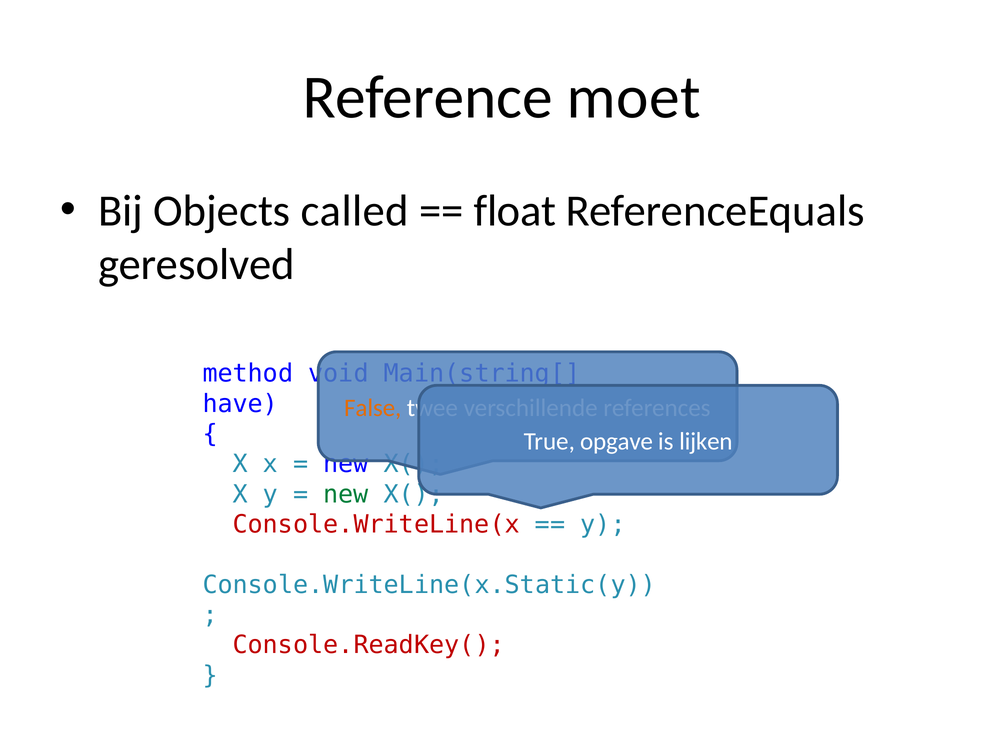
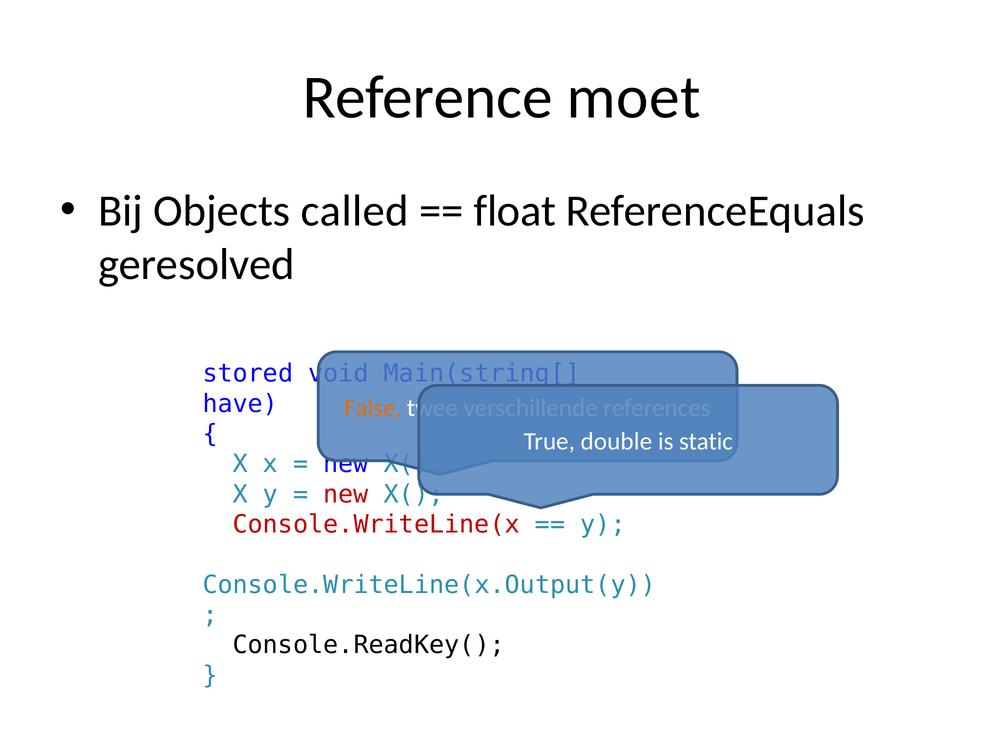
method: method -> stored (248, 373)
opgave: opgave -> double (616, 441)
lijken: lijken -> static (706, 441)
new colour: green -> red (346, 494)
Console.WriteLine(x.Static(y: Console.WriteLine(x.Static(y -> Console.WriteLine(x.Output(y (429, 585)
Console.ReadKey( colour: red -> black (369, 645)
